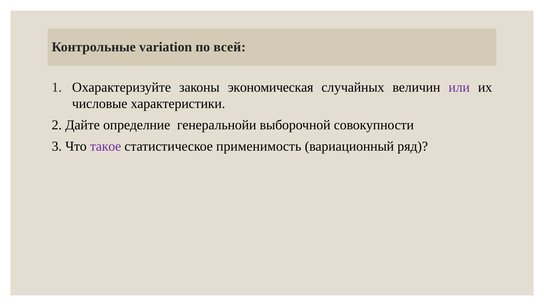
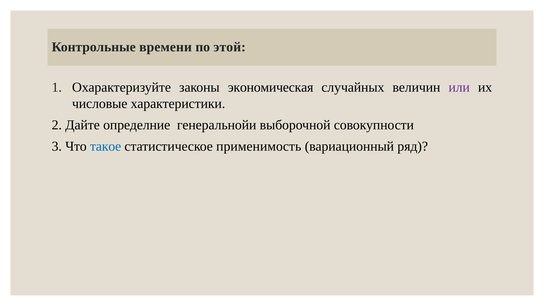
variation: variation -> времени (166, 47)
всей: всей -> этой (230, 47)
такое colour: purple -> blue (106, 146)
